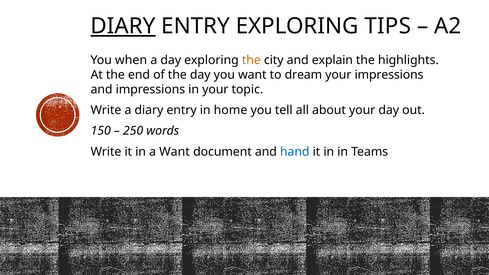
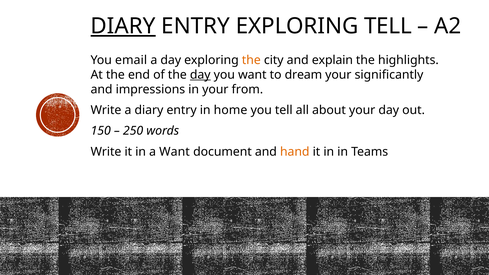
EXPLORING TIPS: TIPS -> TELL (388, 26)
when: when -> email (131, 60)
day underline: none -> present (200, 75)
your impressions: impressions -> significantly (389, 75)
topic: topic -> from (247, 89)
hand colour: blue -> orange (295, 152)
